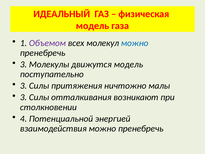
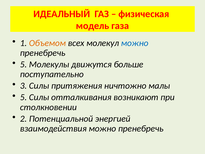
Объемом colour: purple -> orange (47, 43)
3: 3 -> 5 (23, 64)
движутся модель: модель -> больше (129, 64)
3: 3 -> 5 (23, 97)
4: 4 -> 2 (23, 118)
